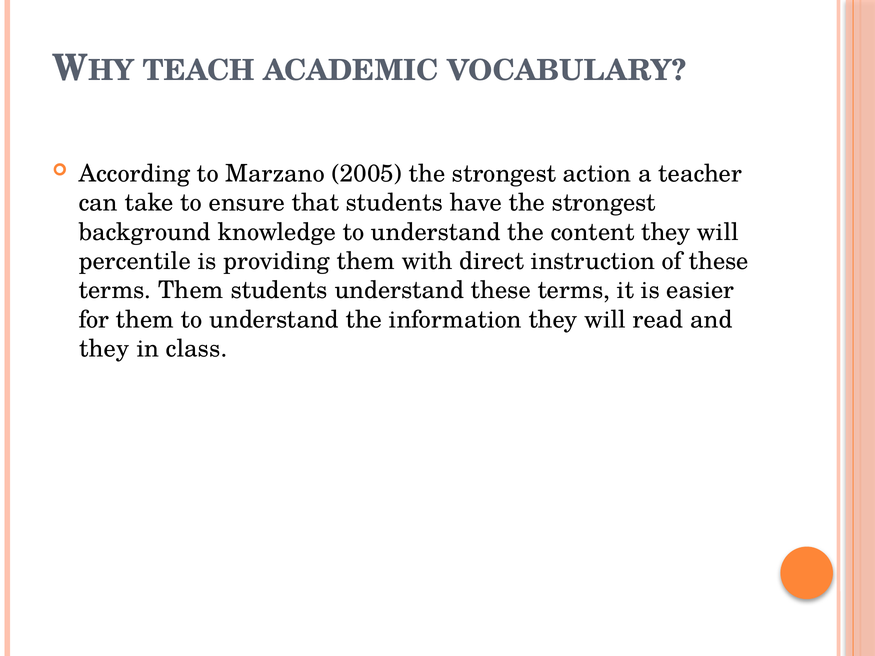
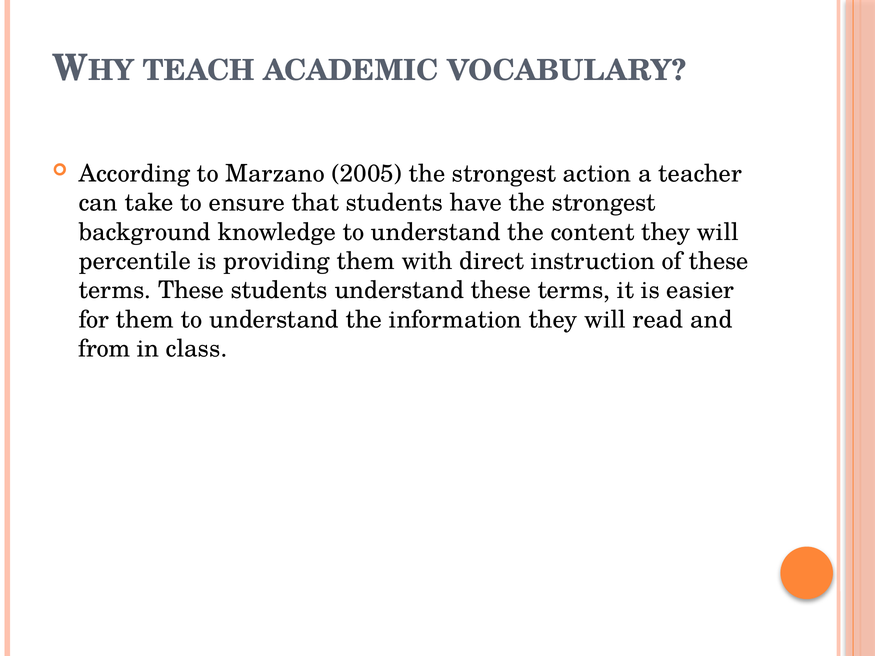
terms Them: Them -> These (191, 290)
they: they -> from (104, 349)
